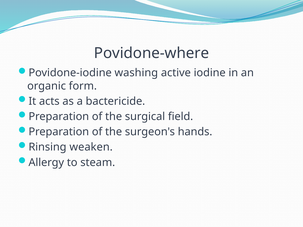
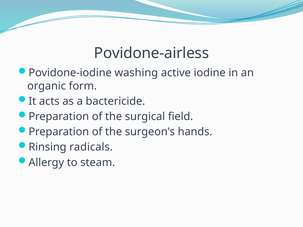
Povidone-where: Povidone-where -> Povidone-airless (152, 53)
weaken: weaken -> radicals (91, 147)
